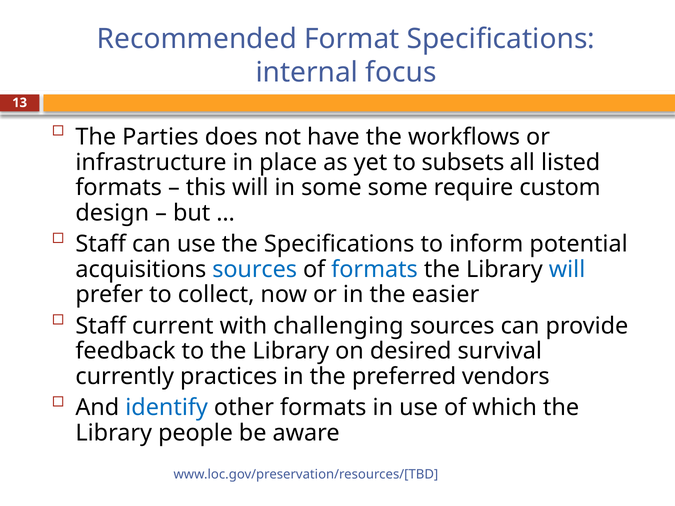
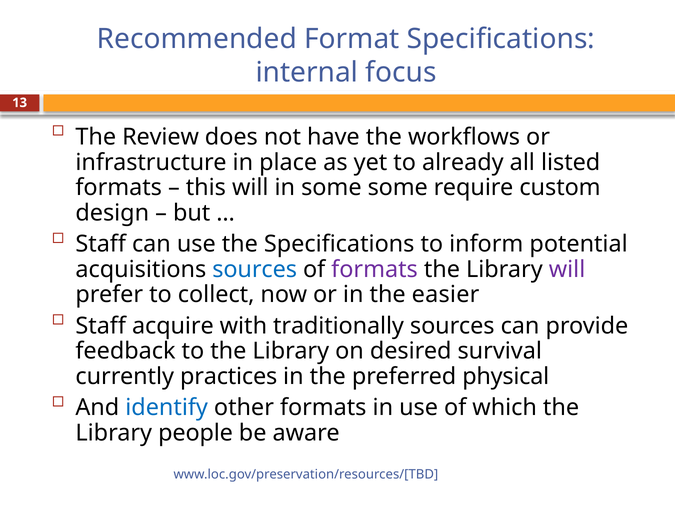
Parties: Parties -> Review (161, 137)
subsets: subsets -> already (463, 162)
formats colour: blue -> purple (375, 270)
will colour: blue -> purple (567, 270)
current: current -> acquire (173, 326)
challenging: challenging -> traditionally (339, 326)
vendors: vendors -> physical (506, 377)
